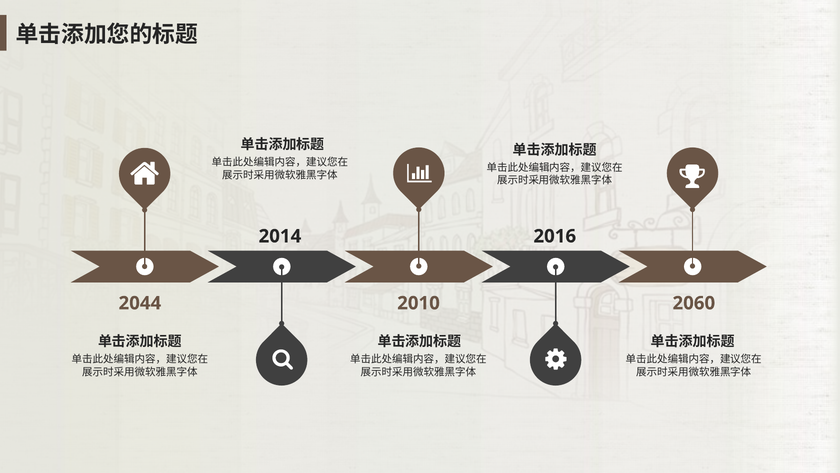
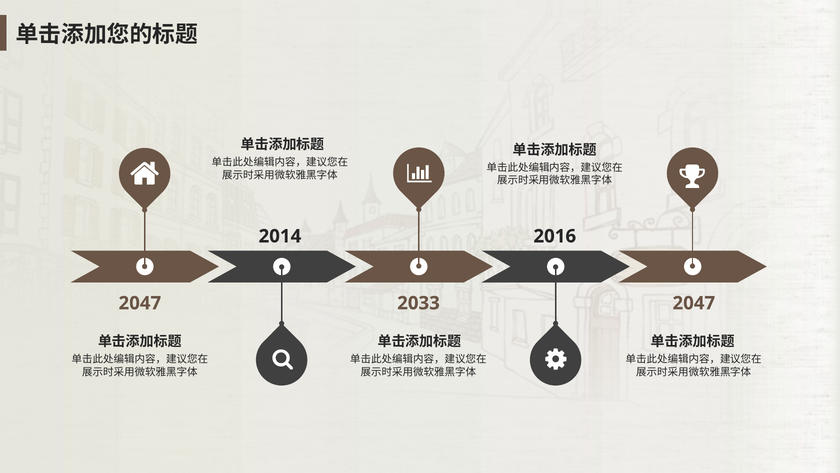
2044: 2044 -> 2047 (140, 303)
2010: 2010 -> 2033 (419, 303)
2060: 2060 -> 2047 (694, 303)
